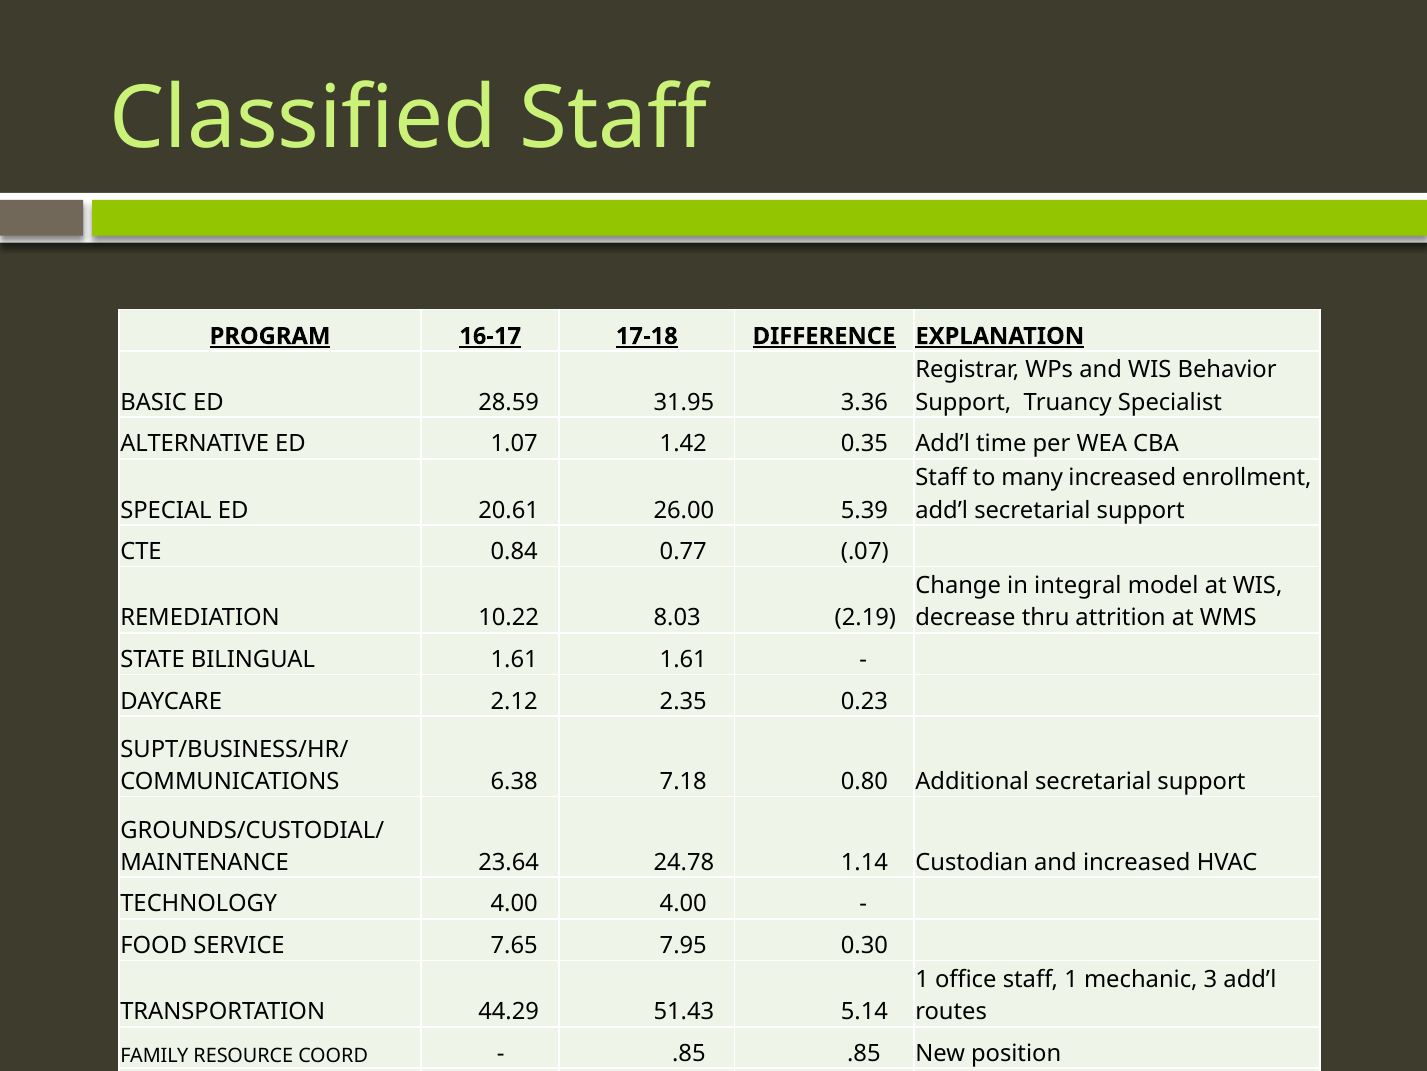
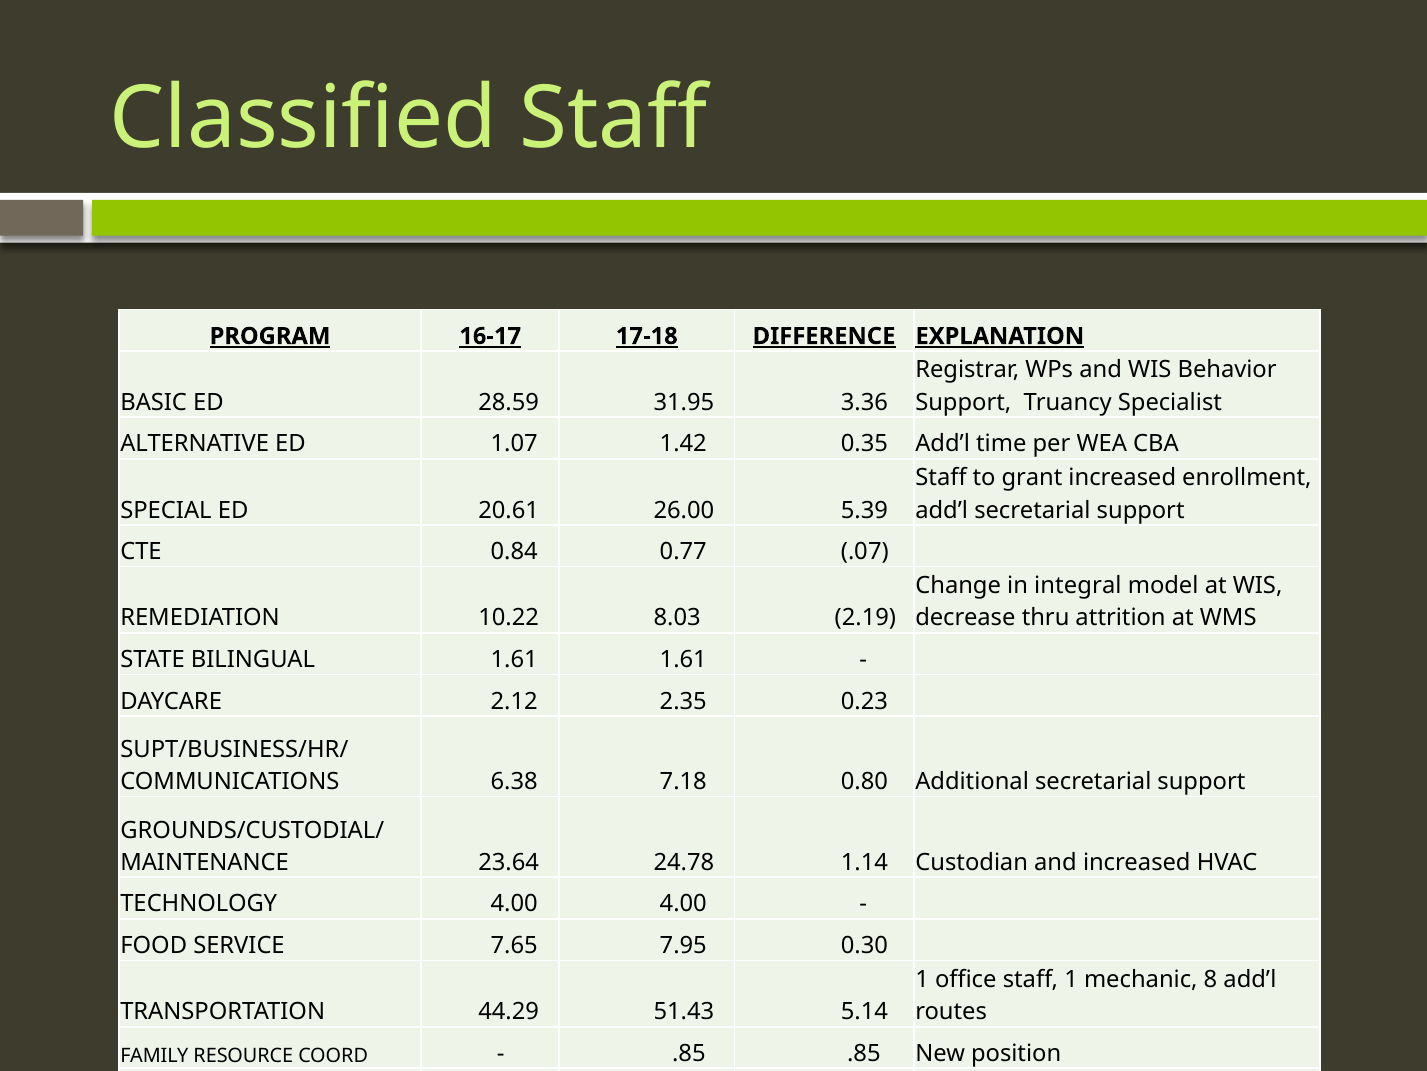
many: many -> grant (1032, 478)
3: 3 -> 8 (1211, 979)
